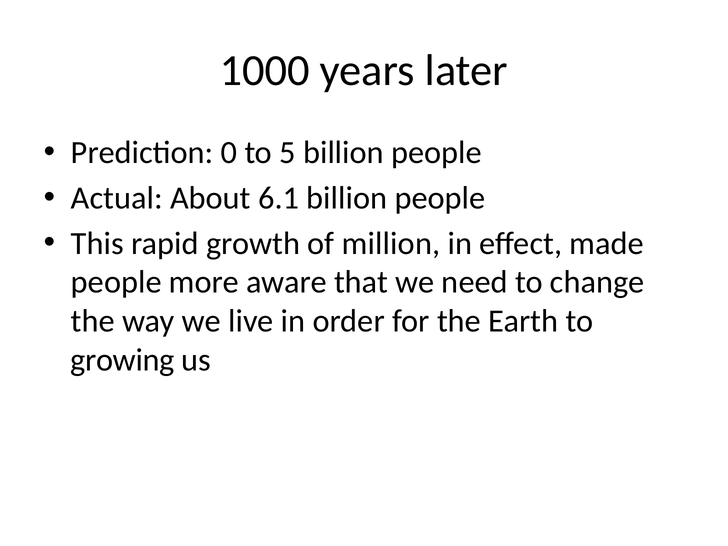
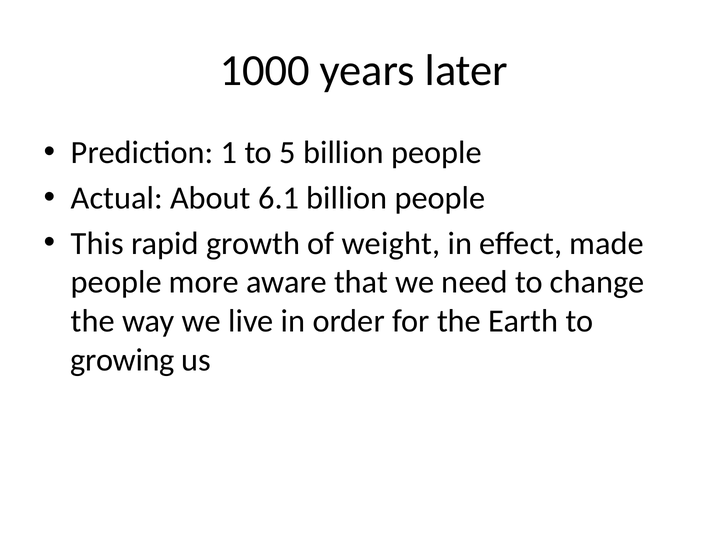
0: 0 -> 1 (229, 153)
million: million -> weight (391, 243)
